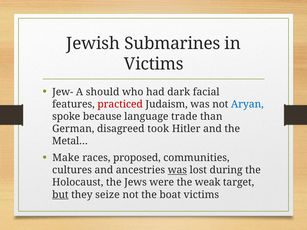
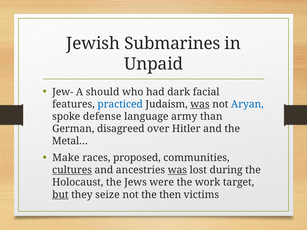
Victims: Victims -> Unpaid (154, 64)
practiced colour: red -> blue (120, 104)
was underline: none -> present (200, 104)
because: because -> defense (102, 117)
trade: trade -> army (184, 117)
took: took -> over (158, 129)
cultures underline: none -> present (72, 170)
weak: weak -> work (208, 183)
boat: boat -> then (170, 195)
